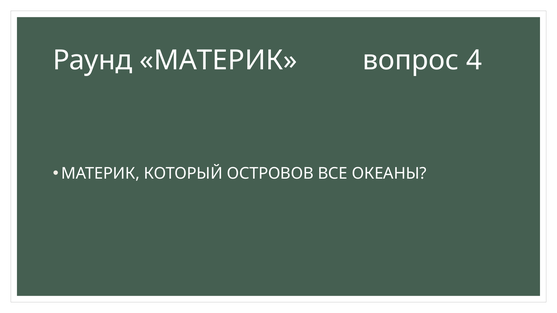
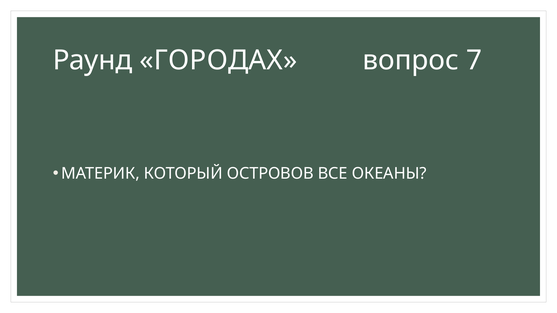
Раунд МАТЕРИК: МАТЕРИК -> ГОРОДАХ (218, 61)
4: 4 -> 7 (474, 61)
